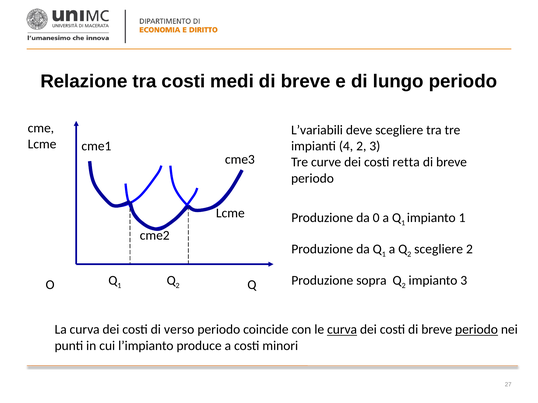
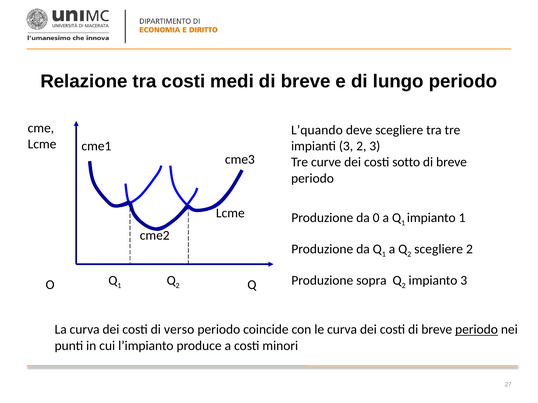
L’variabili: L’variabili -> L’quando (317, 130)
impianti 4: 4 -> 3 (346, 146)
retta: retta -> sotto (406, 162)
curva underline: present -> none (342, 330)
